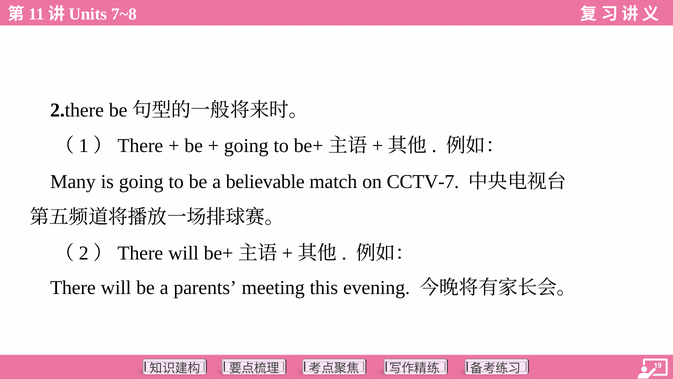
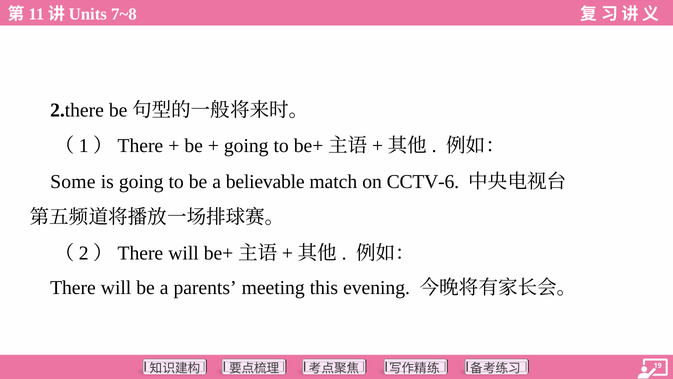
Many: Many -> Some (73, 181)
CCTV-7: CCTV-7 -> CCTV-6 (423, 181)
